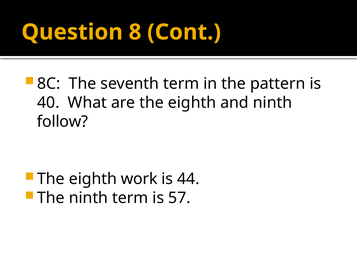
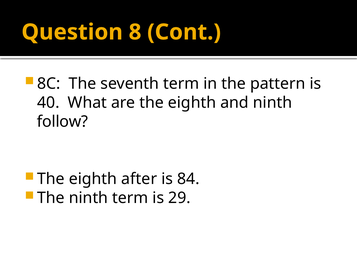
work: work -> after (139, 179)
44: 44 -> 84 (188, 179)
57: 57 -> 29 (179, 198)
